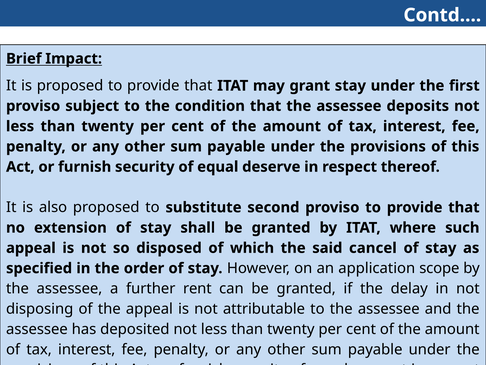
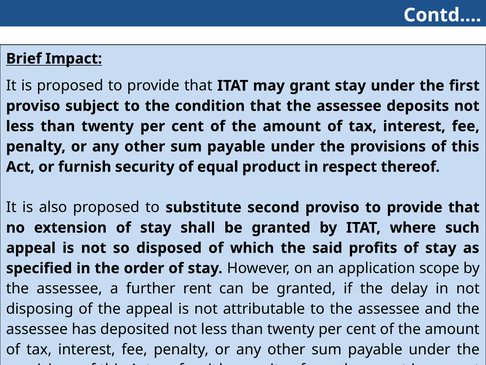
deserve: deserve -> product (271, 167)
cancel: cancel -> profits (373, 248)
